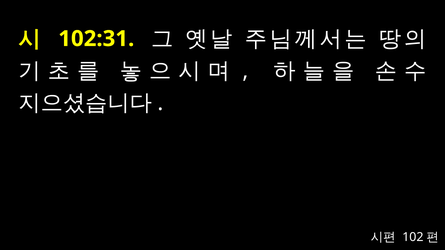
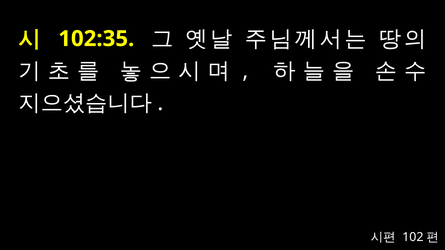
102:31: 102:31 -> 102:35 (96, 39)
